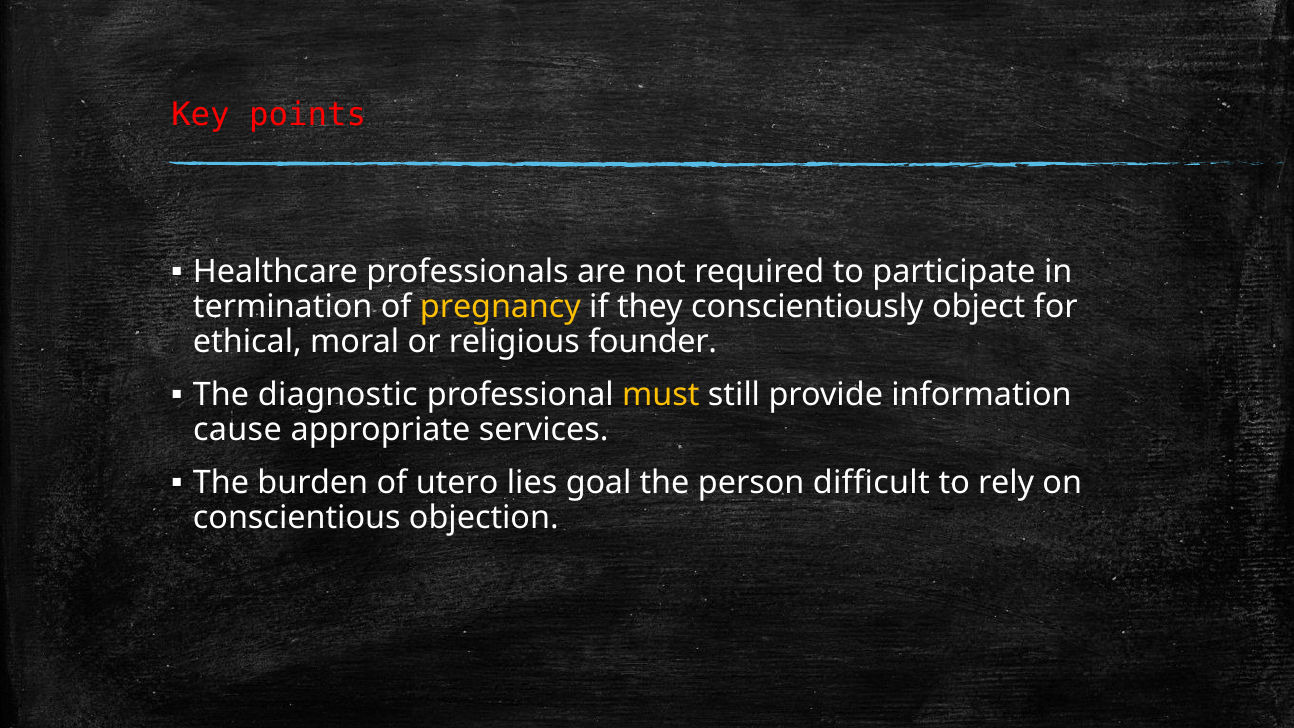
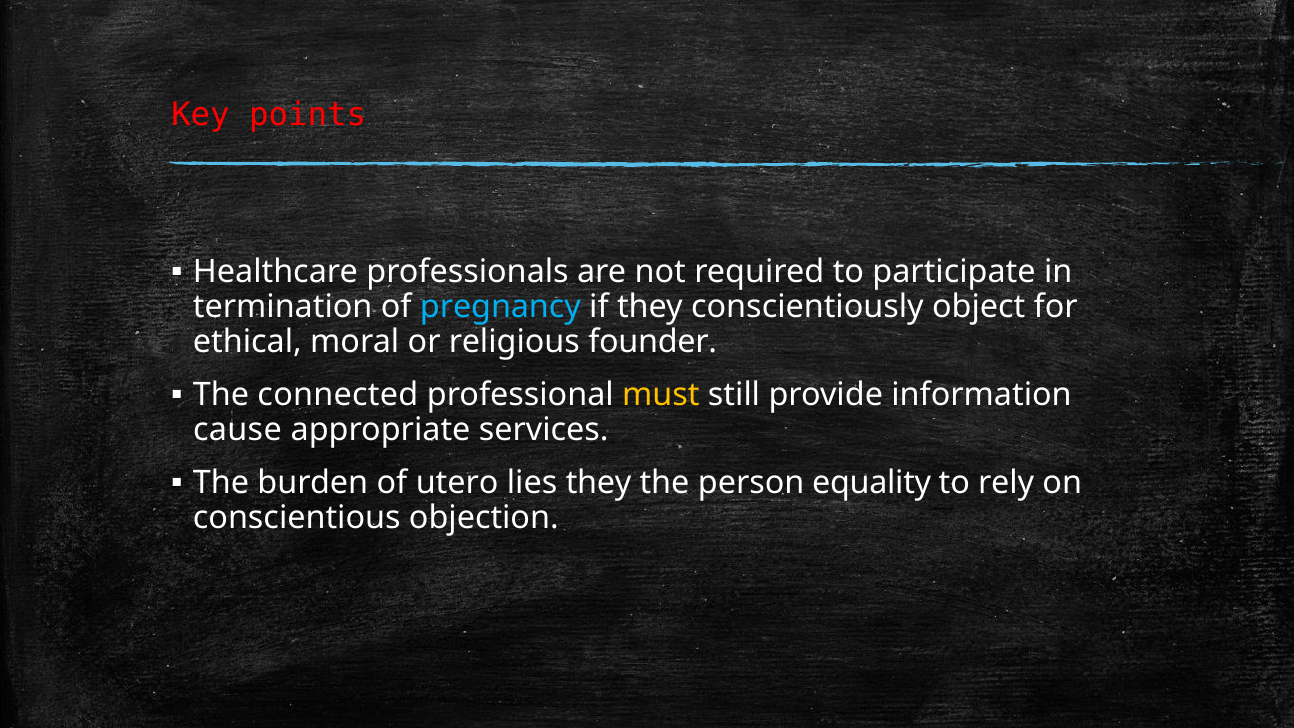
pregnancy colour: yellow -> light blue (500, 307)
diagnostic: diagnostic -> connected (338, 395)
lies goal: goal -> they (599, 483)
difficult: difficult -> equality (872, 483)
